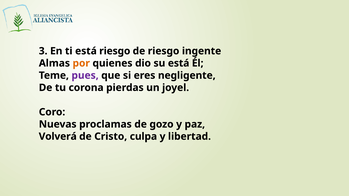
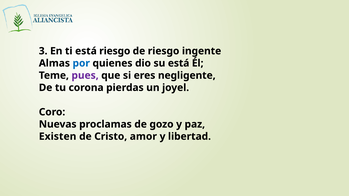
por colour: orange -> blue (81, 63)
Volverá: Volverá -> Existen (58, 137)
culpa: culpa -> amor (143, 137)
